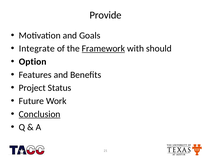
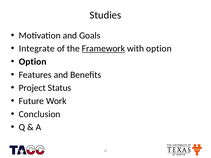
Provide: Provide -> Studies (105, 15)
with should: should -> option (159, 49)
Conclusion underline: present -> none (40, 114)
